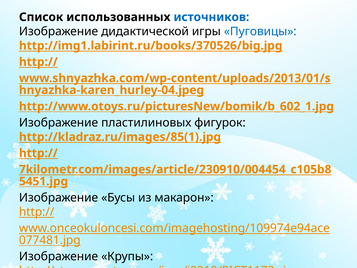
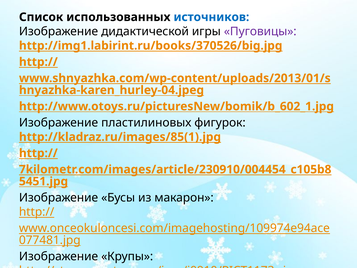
Пуговицы colour: blue -> purple (260, 31)
